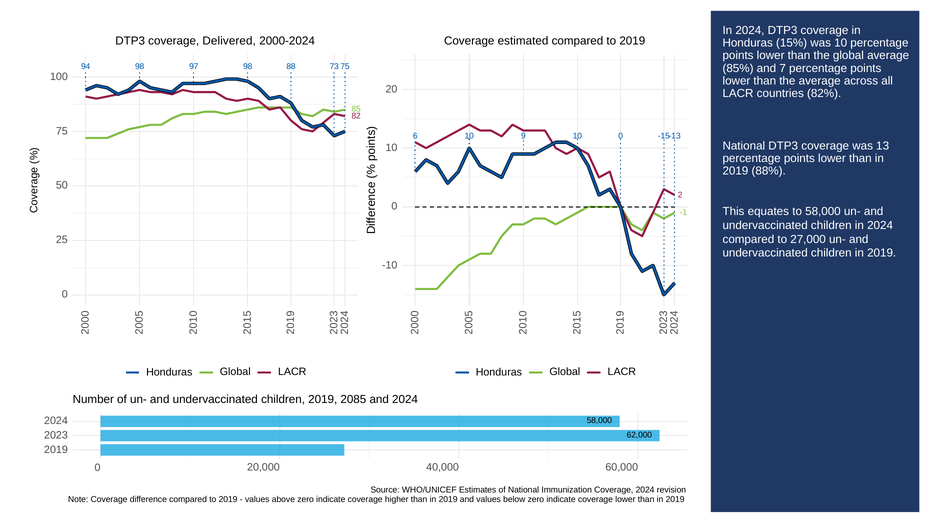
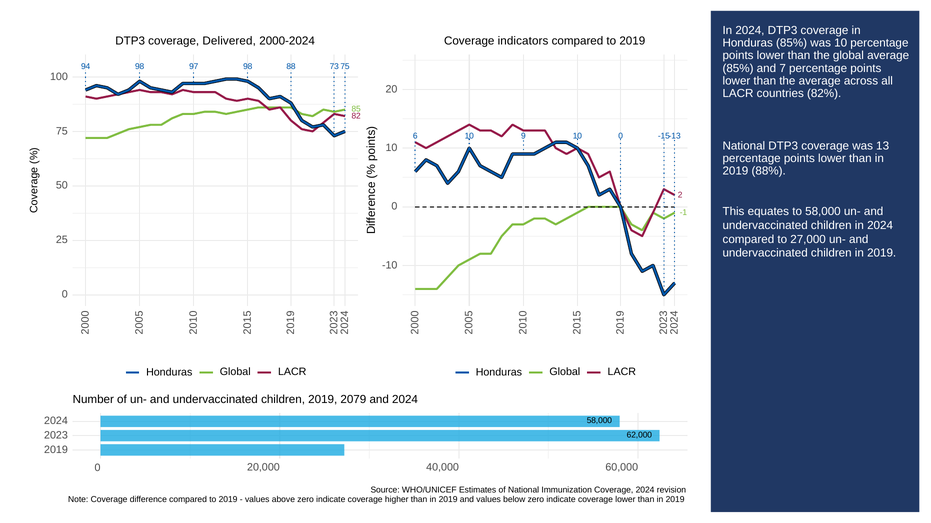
estimated: estimated -> indicators (523, 41)
Honduras 15%: 15% -> 85% (792, 43)
2085: 2085 -> 2079 (353, 400)
